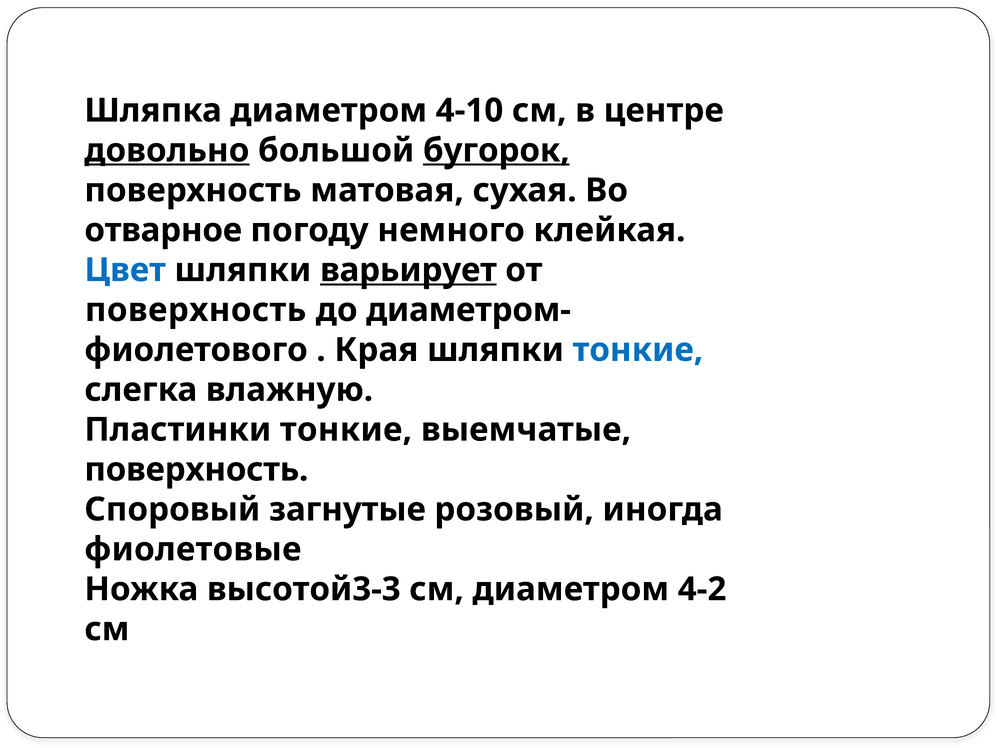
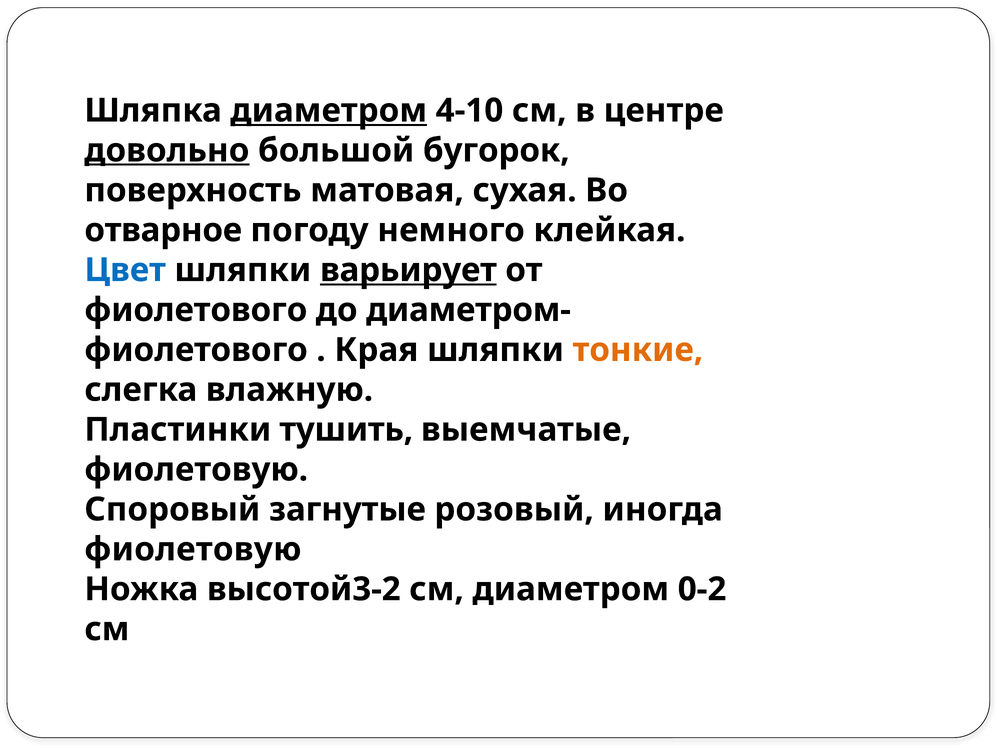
диаметром underline: none -> present (329, 111)
бугорок underline: present -> none (496, 150)
поверхность: поверхность -> фиолетового (196, 310)
тонкие colour: blue -> orange (638, 350)
Пластинки тонкие: тонкие -> тушить (346, 430)
поверхность: поверхность -> фиолетовую (196, 469)
фиолетовые: фиолетовые -> фиолетовую (193, 549)
высотой3-3: высотой3-3 -> высотой3-2 (304, 589)
4-2: 4-2 -> 0-2 (702, 589)
